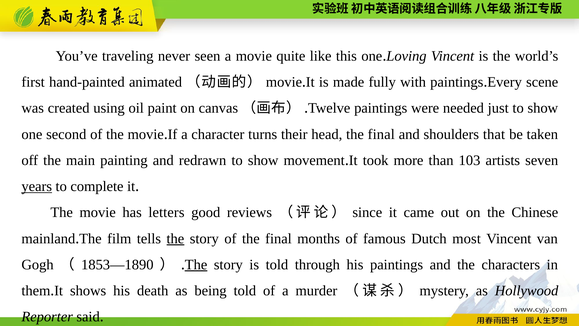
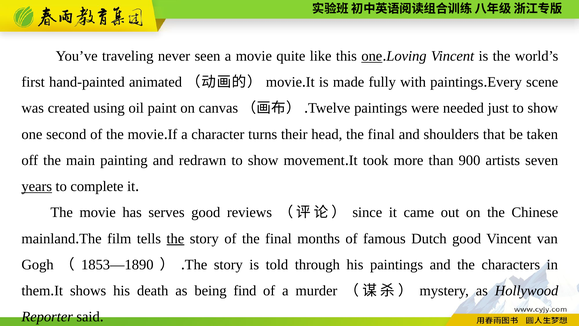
one underline: none -> present (372, 56)
103: 103 -> 900 (470, 160)
letters: letters -> serves (167, 212)
Dutch most: most -> good (467, 238)
The underline: present -> none (196, 264)
being told: told -> find (245, 291)
